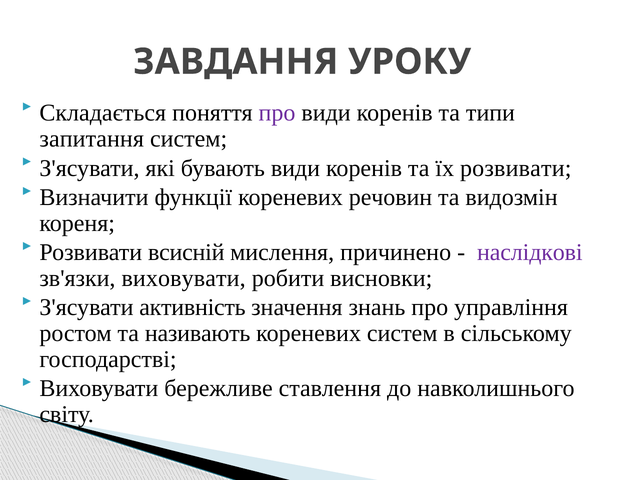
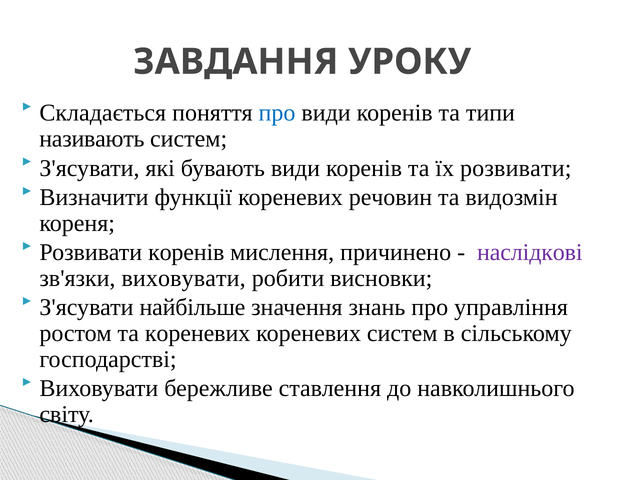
про colour: purple -> blue (277, 113)
запитання: запитання -> називають (92, 139)
Розвивати всисній: всисній -> коренів (186, 252)
активність: активність -> найбільше (192, 307)
та називають: називають -> кореневих (198, 333)
